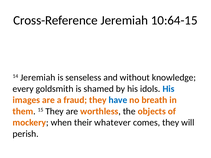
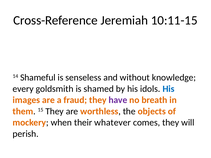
10:64-15: 10:64-15 -> 10:11-15 (174, 20)
14 Jeremiah: Jeremiah -> Shameful (38, 78)
have colour: blue -> purple (118, 100)
